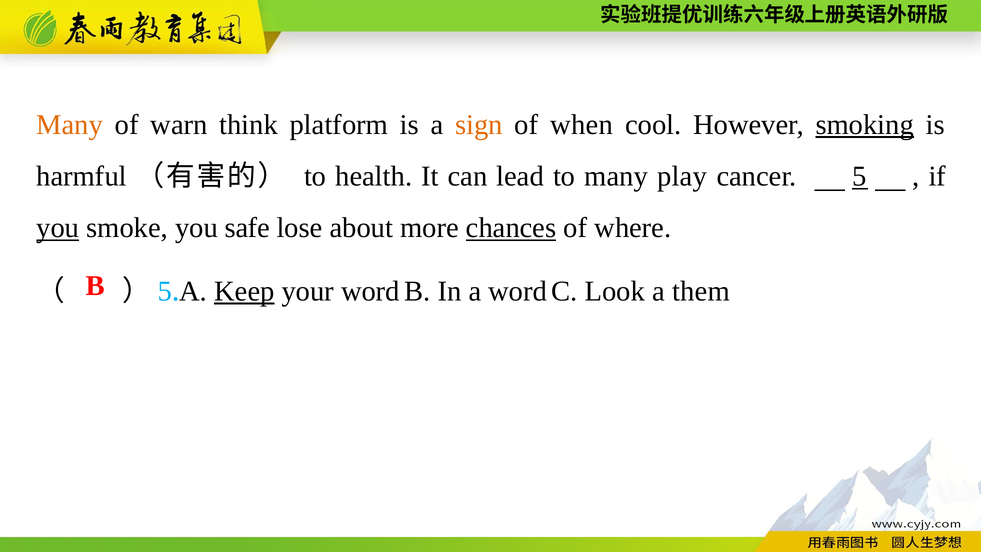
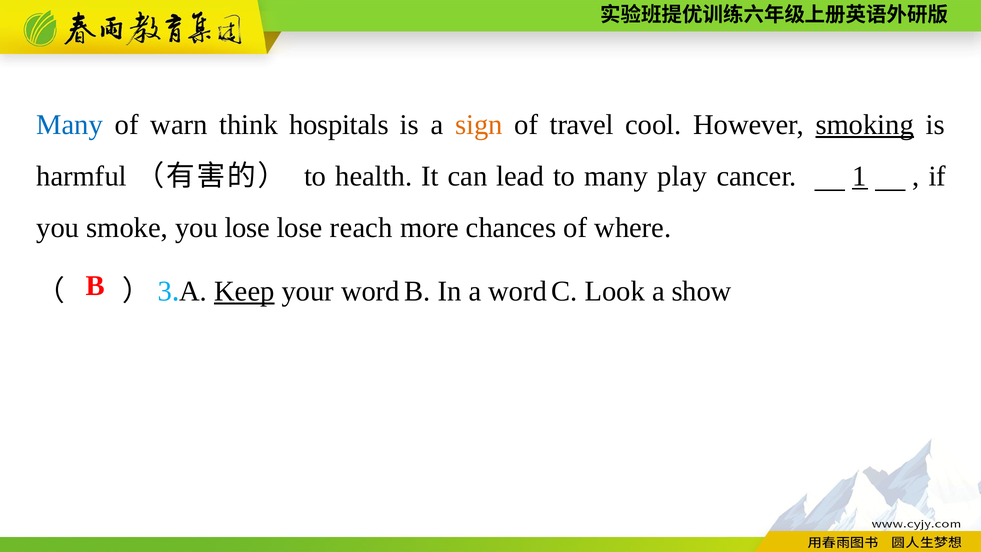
Many colour: orange -> blue (70, 125)
platform: platform -> hospitals (339, 125)
when: when -> travel (582, 125)
cancer 5: 5 -> 1 (859, 176)
you underline: present -> none (58, 228)
you safe: safe -> lose (247, 228)
about: about -> reach (361, 228)
chances underline: present -> none (511, 228)
5: 5 -> 3 (165, 291)
them: them -> show (701, 291)
